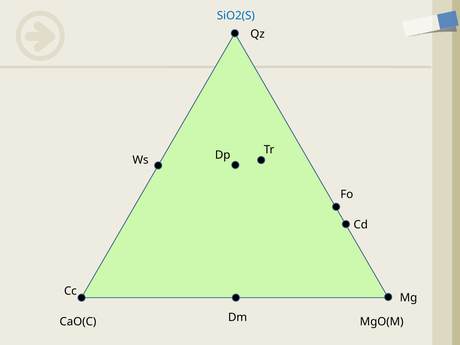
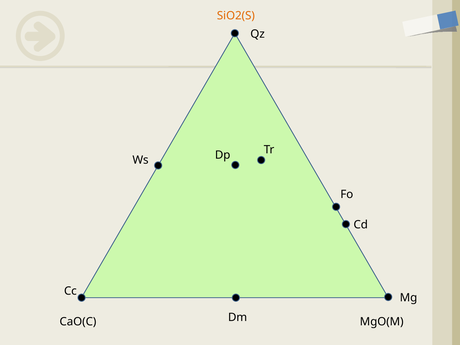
SiO2(S colour: blue -> orange (236, 16)
